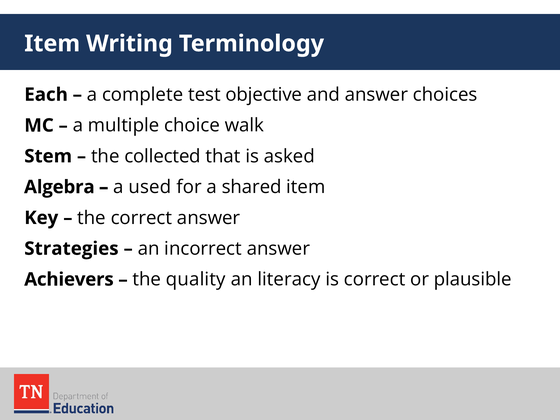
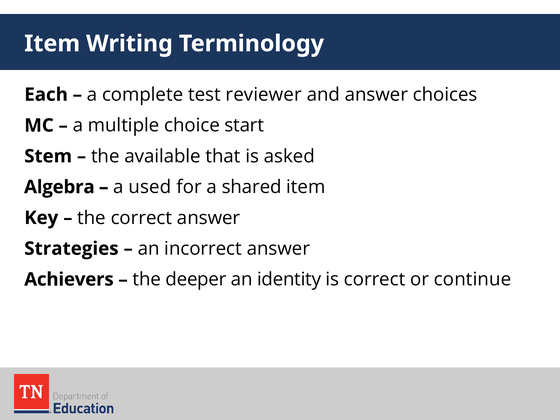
objective: objective -> reviewer (264, 95)
walk: walk -> start (244, 125)
collected: collected -> available (163, 156)
quality: quality -> deeper (196, 279)
literacy: literacy -> identity (289, 279)
plausible: plausible -> continue (473, 279)
